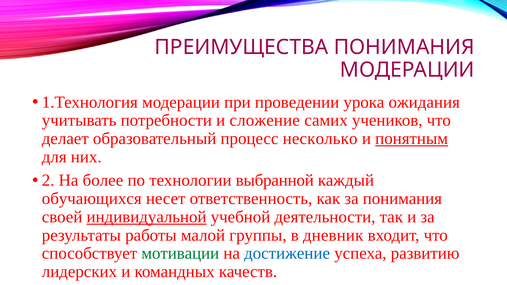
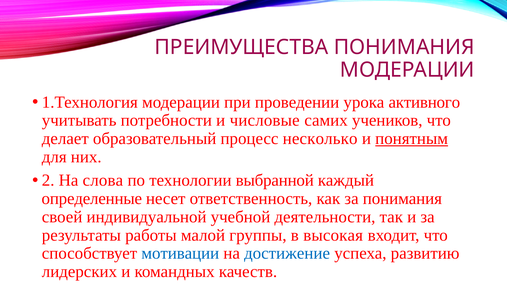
ожидания: ожидания -> активного (424, 102)
сложение: сложение -> числовые (265, 120)
более: более -> слова (103, 181)
обучающихся: обучающихся -> определенные (92, 199)
индивидуальной underline: present -> none (147, 217)
дневник: дневник -> высокая (333, 235)
мотивации colour: green -> blue (180, 254)
